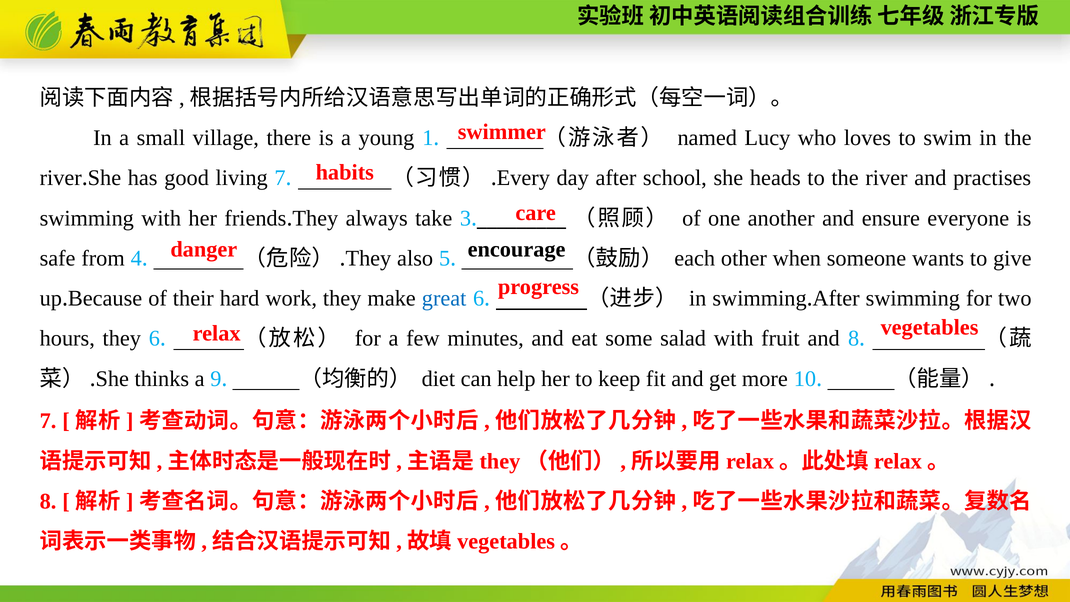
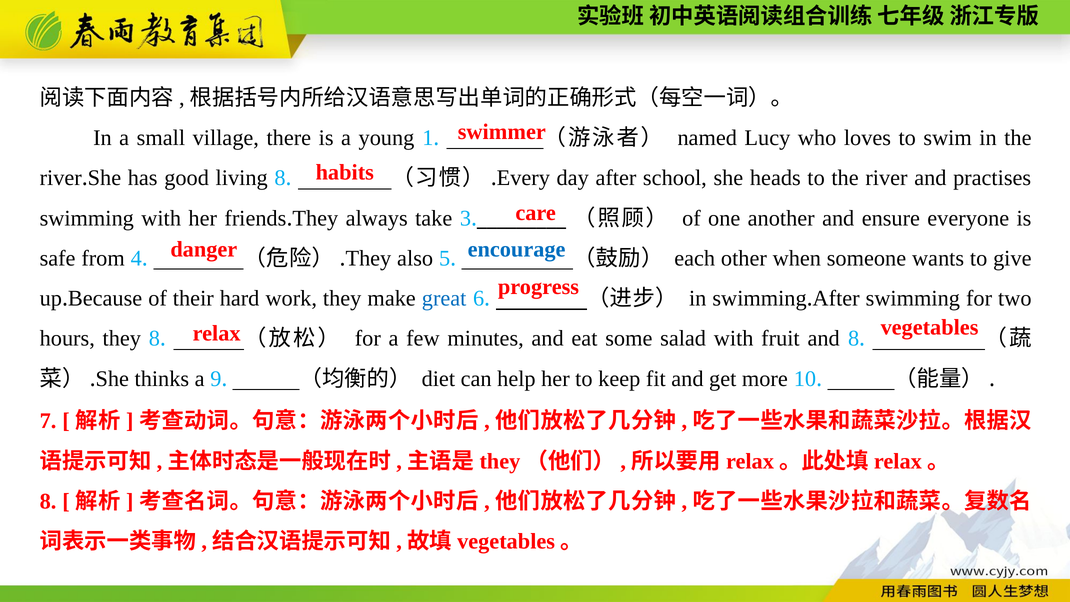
living 7: 7 -> 8 (280, 178)
encourage colour: black -> blue (517, 250)
they 6: 6 -> 8 (154, 339)
